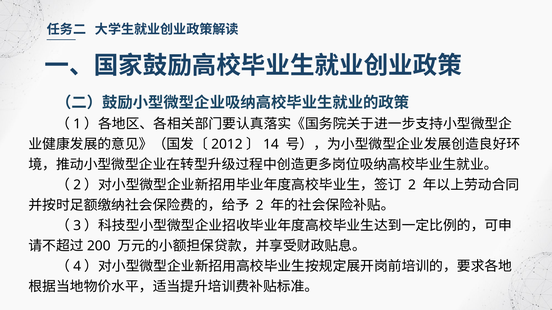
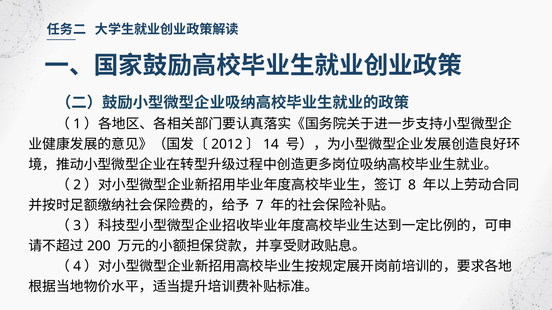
2: 2 -> 8 (412, 185)
2: 2 -> 7 (260, 206)
